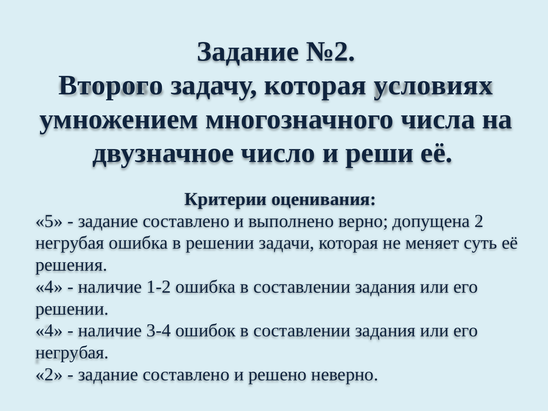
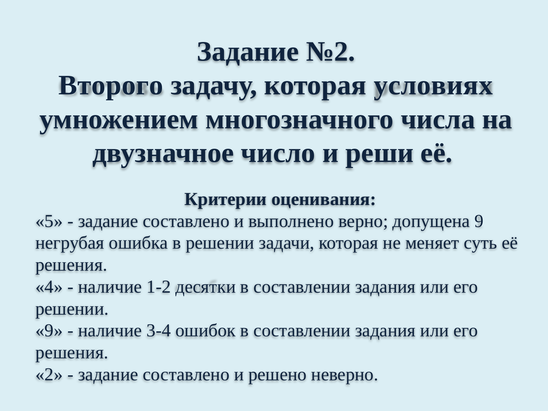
допущена 2: 2 -> 9 (479, 221)
1-2 ошибка: ошибка -> десятки (206, 287)
4: 4 -> 9 (49, 331)
негрубая: негрубая -> решения (72, 352)
